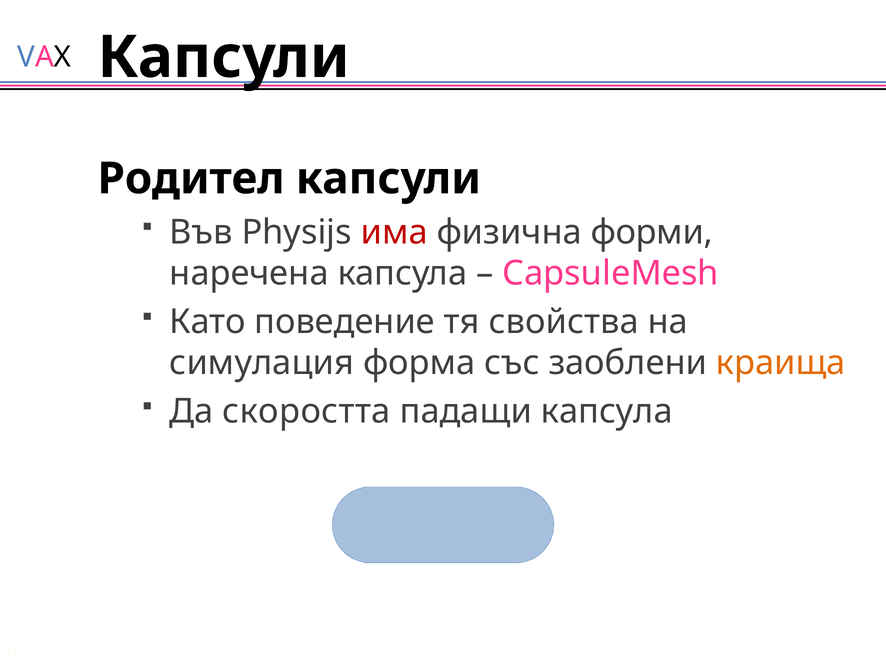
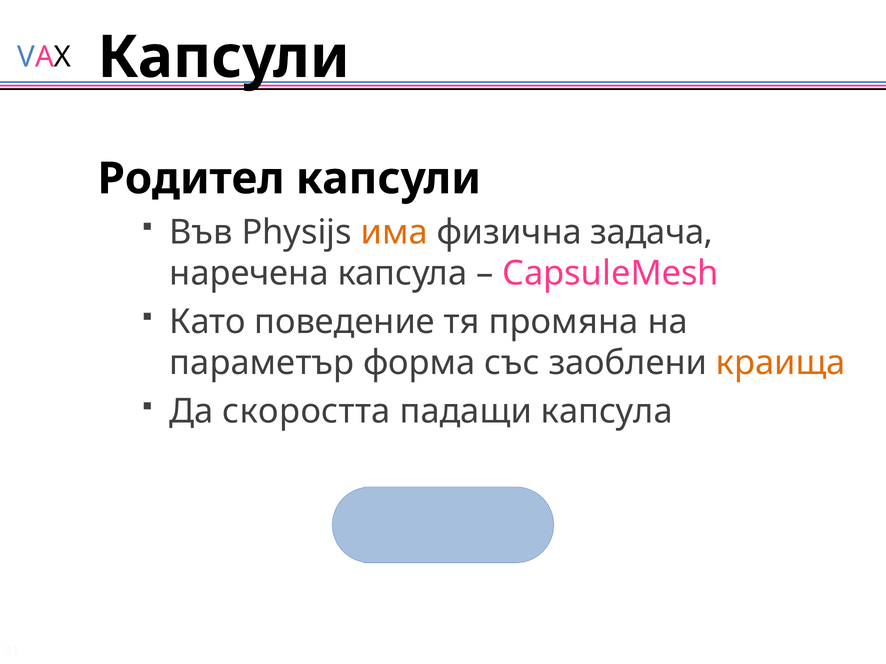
има colour: red -> orange (394, 232)
форми: форми -> задача (652, 232)
свойства: свойства -> промяна (564, 322)
симулация: симулация -> параметър (262, 363)
